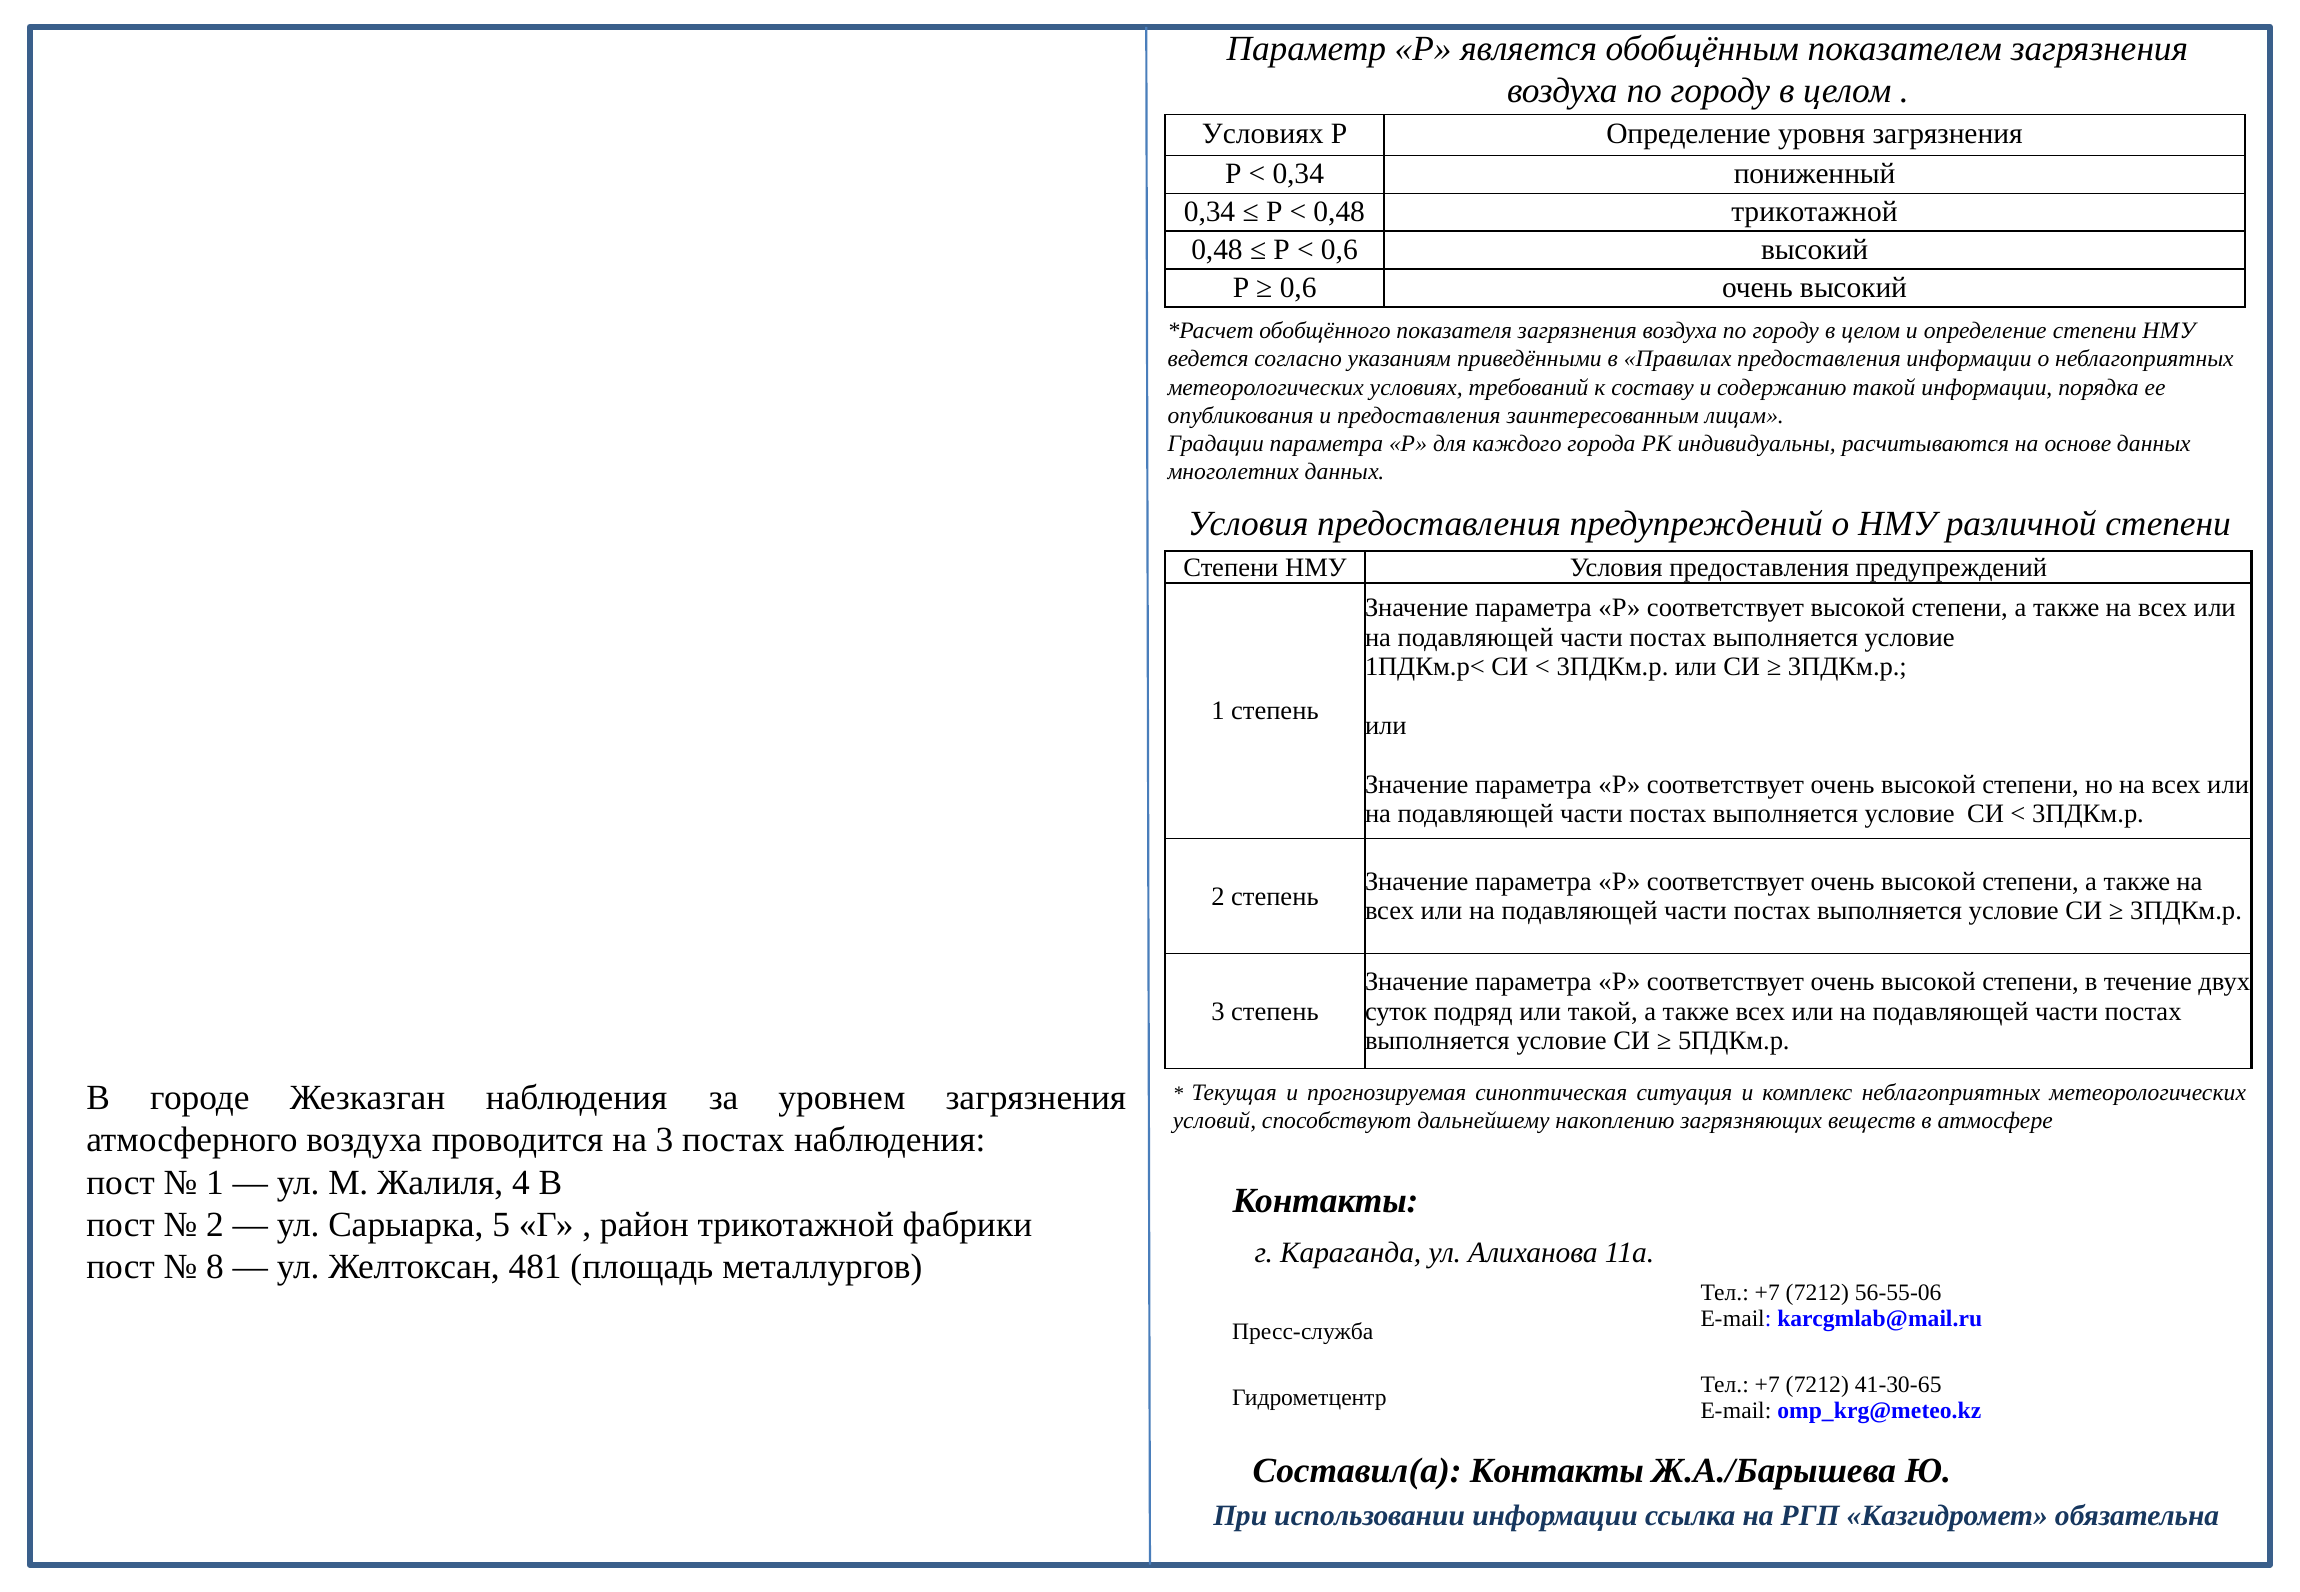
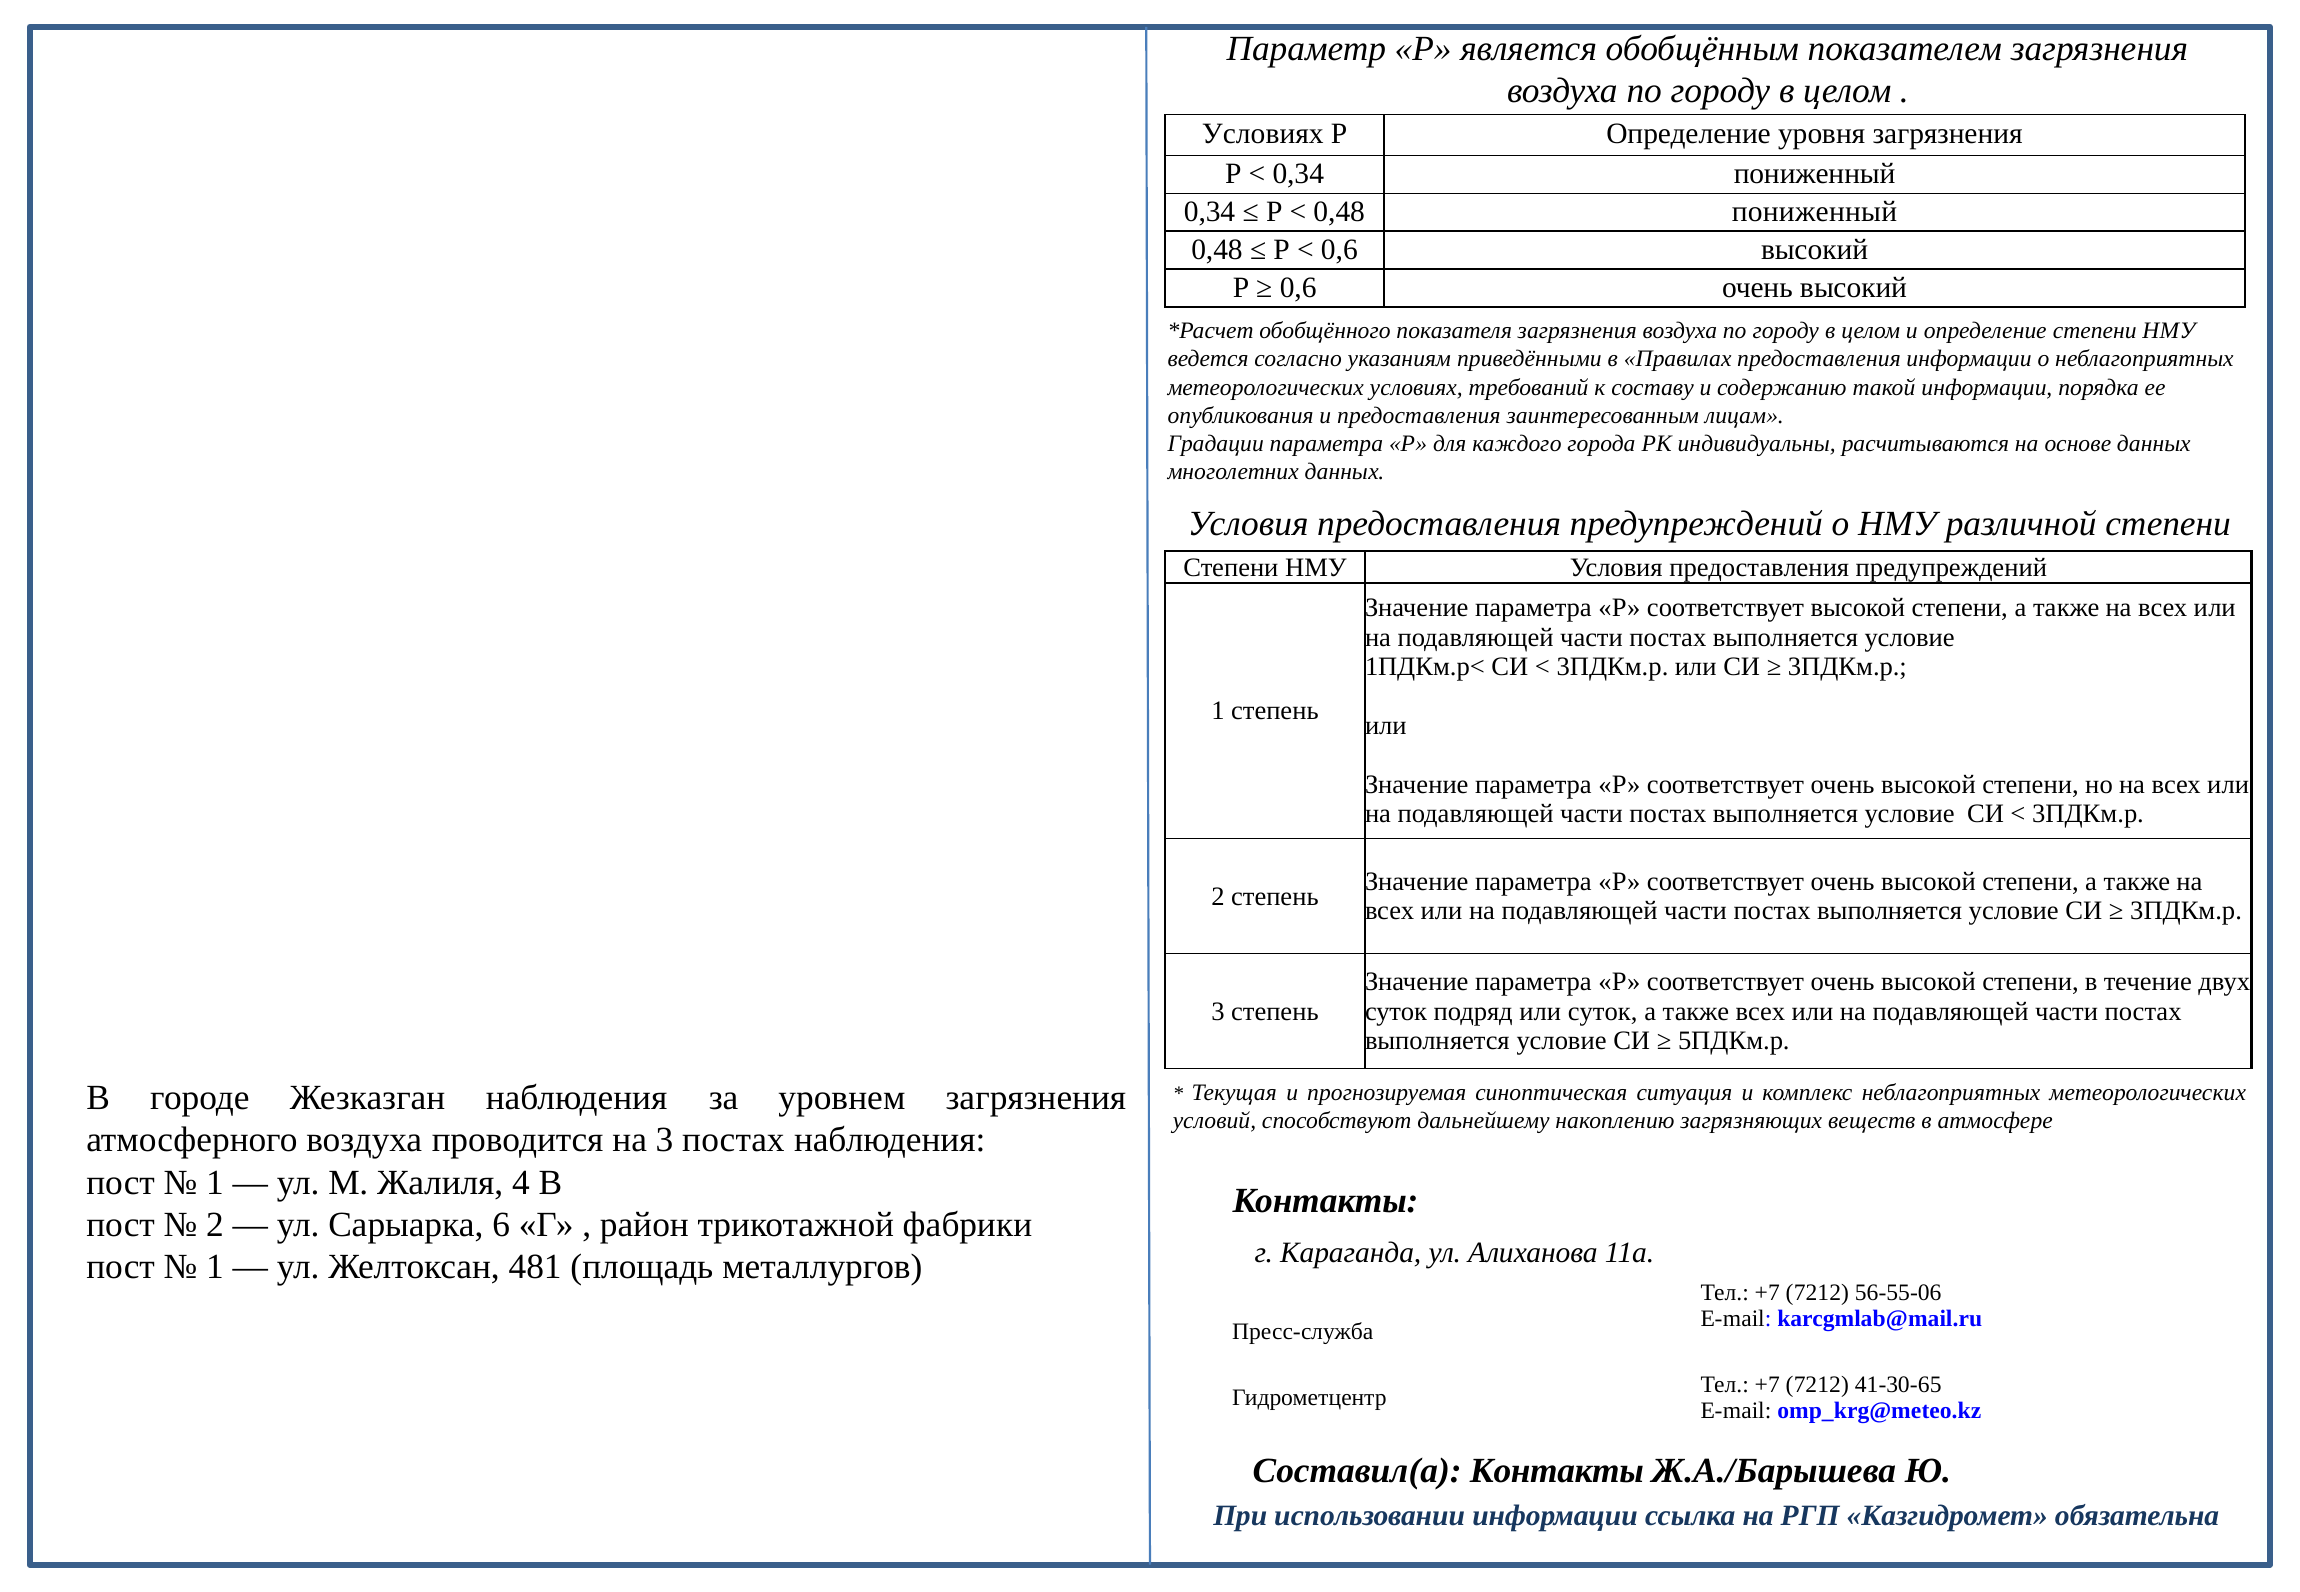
0,48 трикотажной: трикотажной -> пониженный (1814, 212)
или такой: такой -> суток (1603, 1011)
5: 5 -> 6 (501, 1225)
8: 8 -> 1 (215, 1268)
